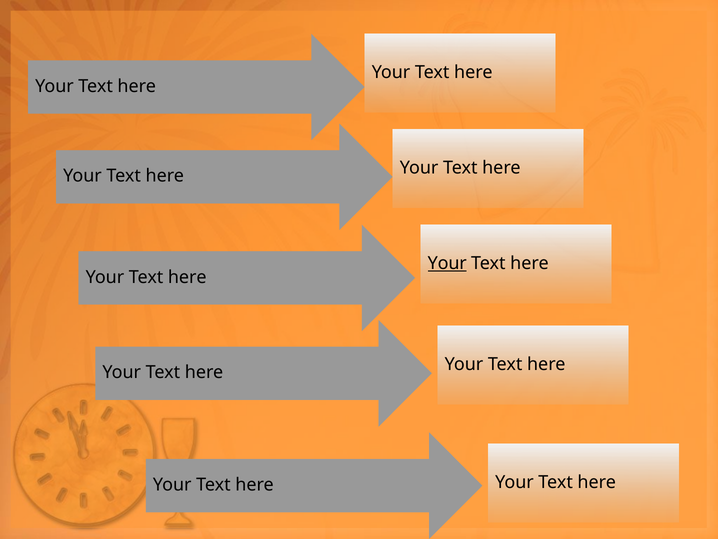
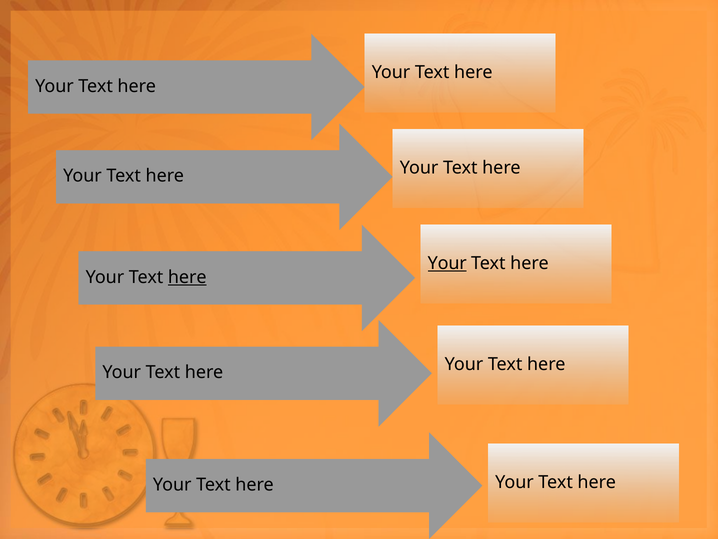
here underline: none -> present (187, 277)
